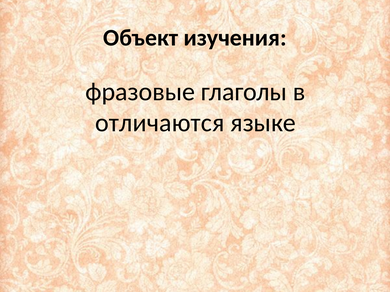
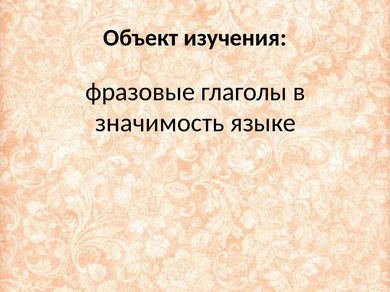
отличаются: отличаются -> значимость (160, 123)
